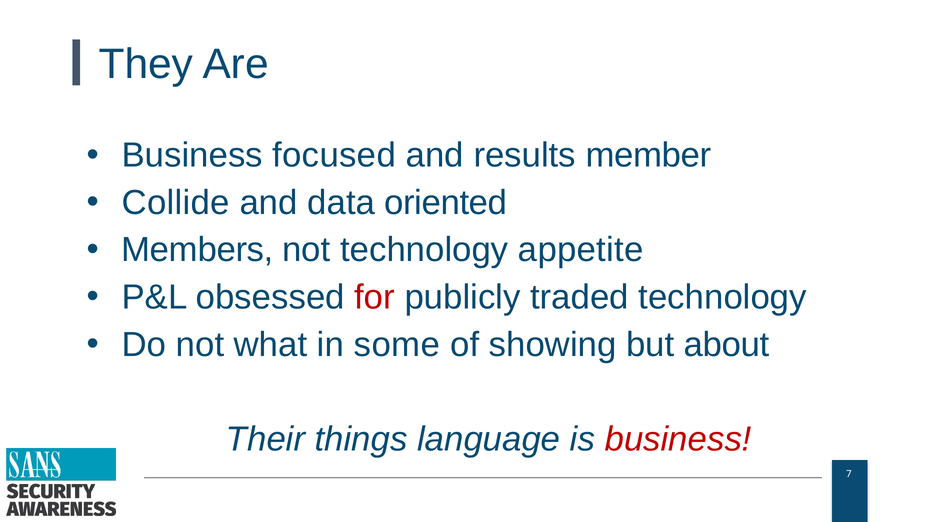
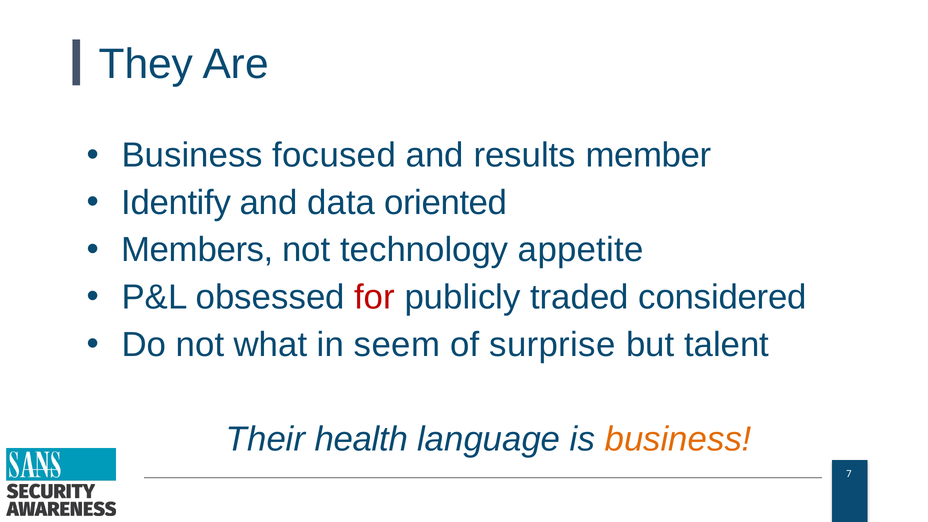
Collide: Collide -> Identify (176, 203)
traded technology: technology -> considered (723, 297)
some: some -> seem (397, 345)
showing: showing -> surprise (552, 345)
about: about -> talent (727, 345)
things: things -> health (361, 439)
business colour: red -> orange (678, 439)
